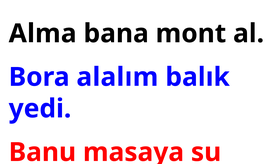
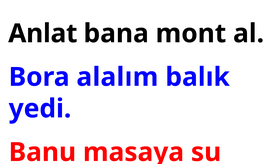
Alma: Alma -> Anlat (43, 34)
